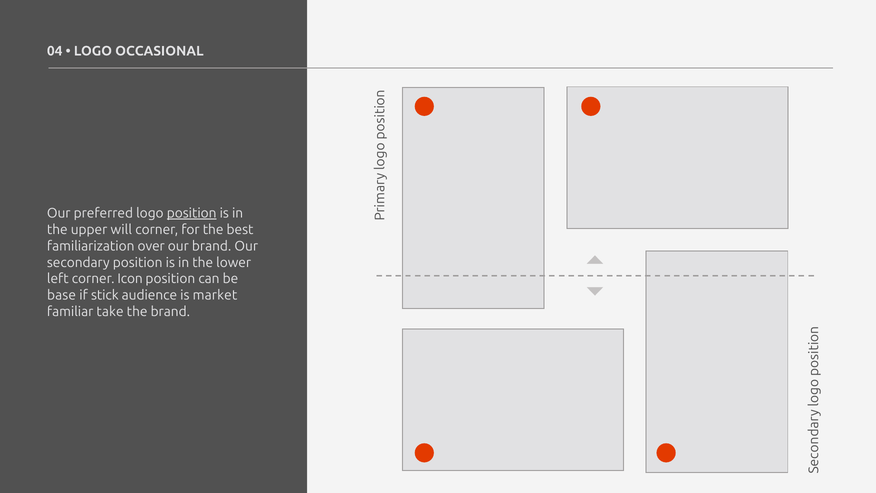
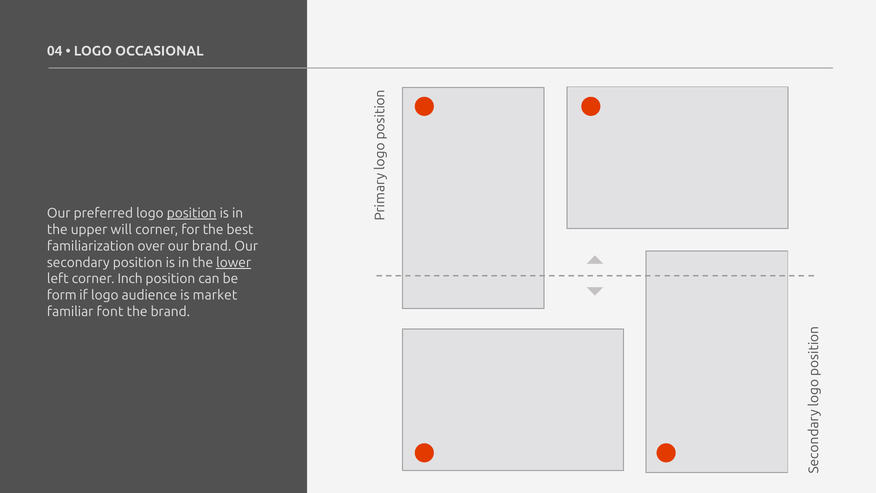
lower underline: none -> present (234, 262)
Icon: Icon -> Inch (130, 279)
base: base -> form (62, 295)
if stick: stick -> logo (105, 295)
take: take -> font (110, 312)
